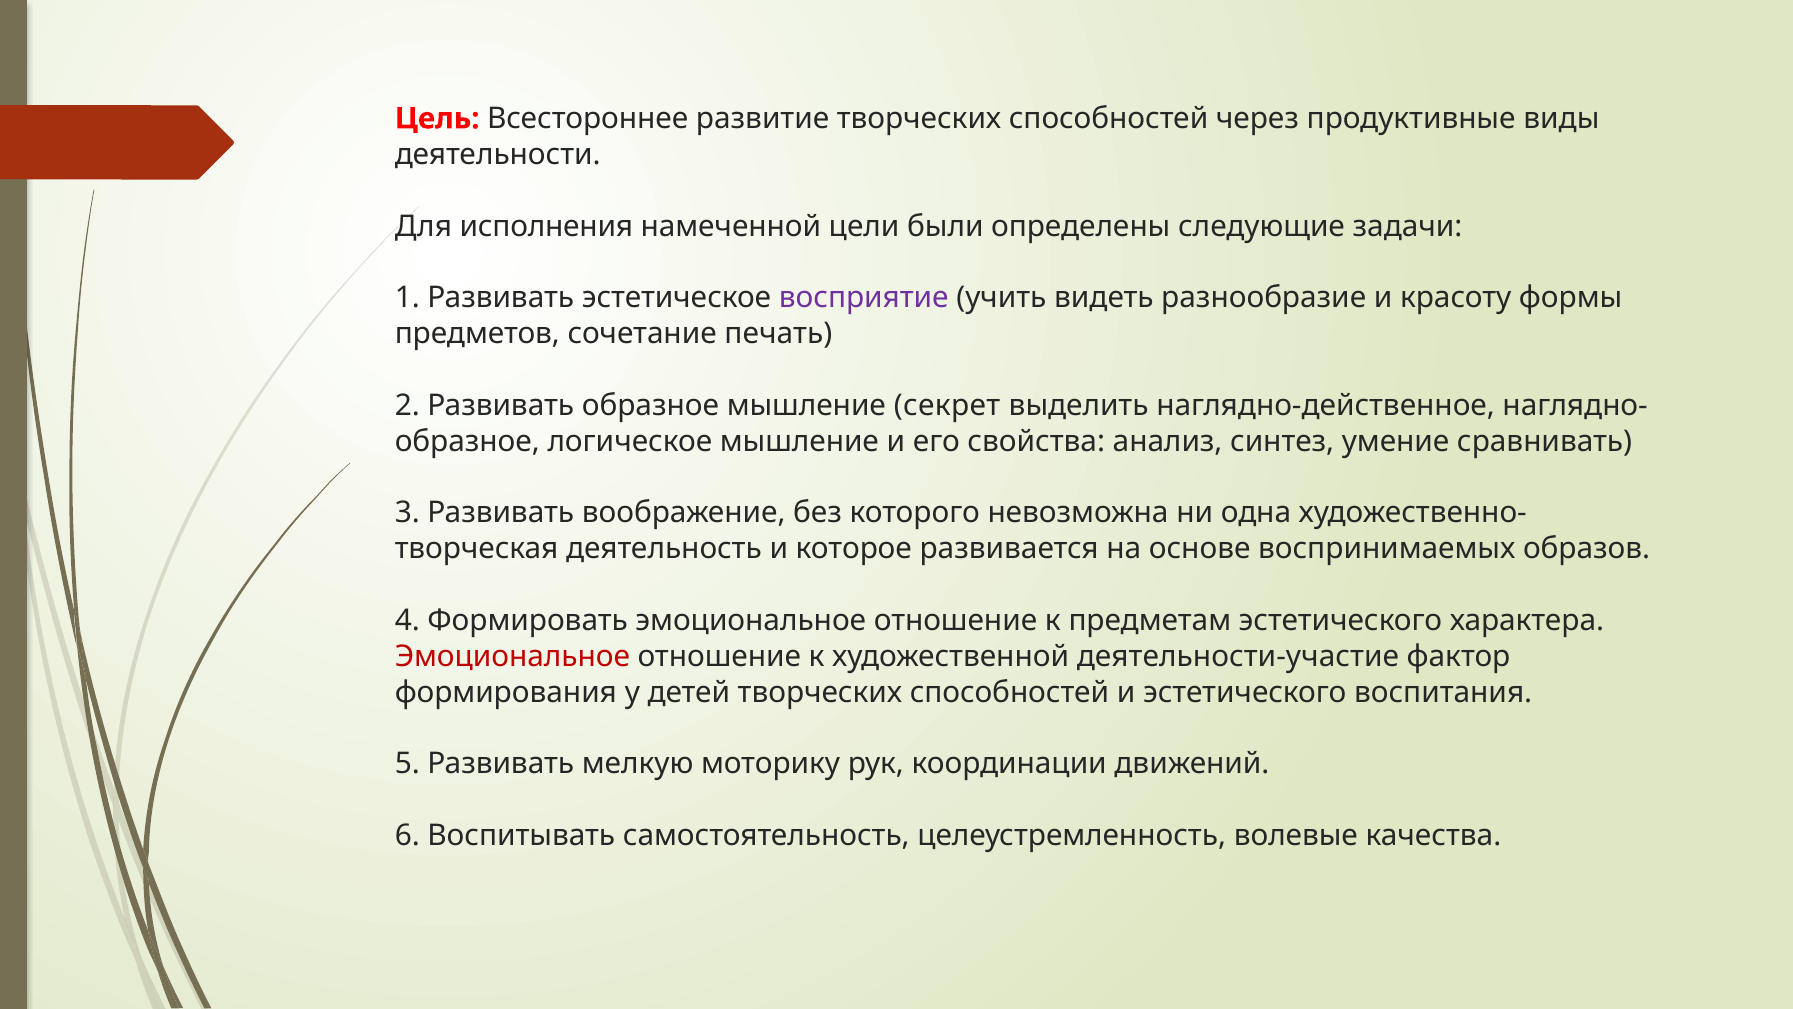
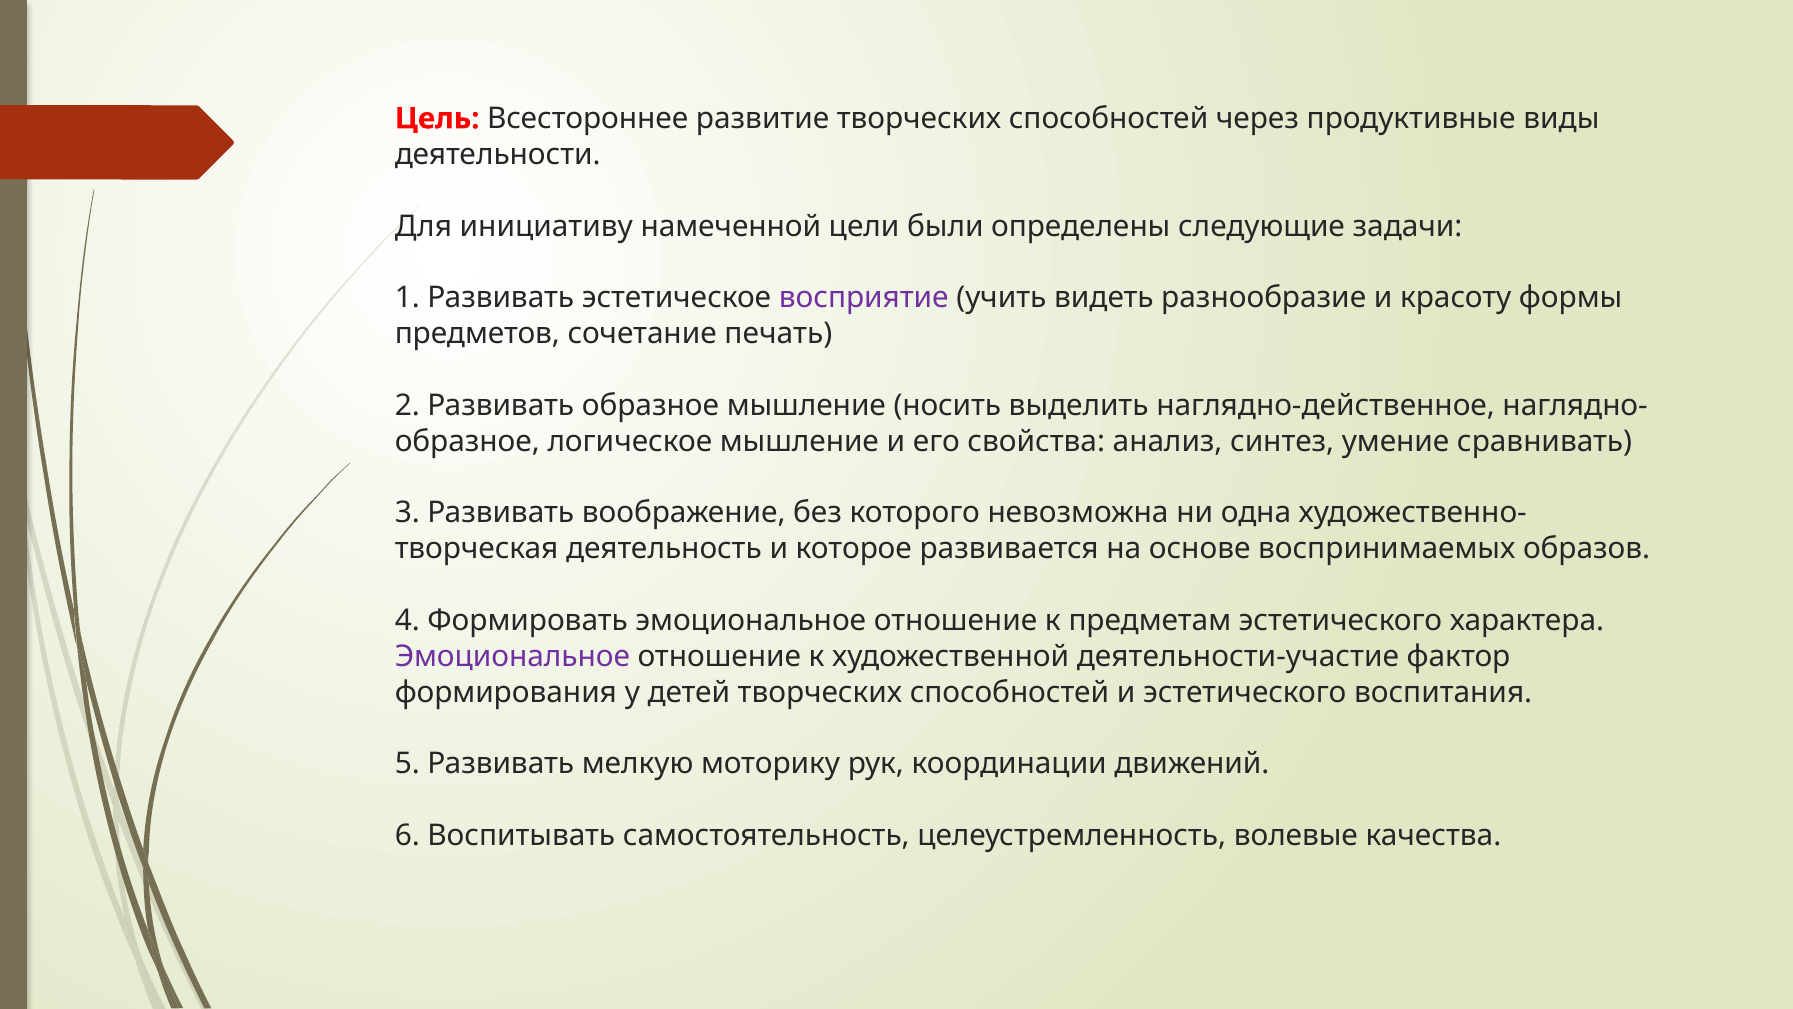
исполнения: исполнения -> инициативу (546, 226)
секрет: секрет -> носить (947, 405)
Эмоциональное colour: red -> purple (512, 656)
